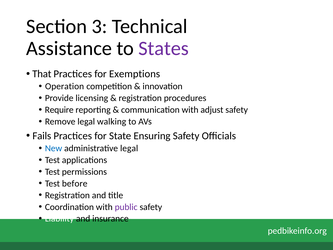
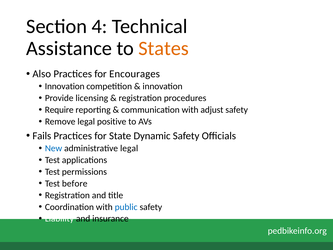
3: 3 -> 4 (99, 26)
States colour: purple -> orange (164, 48)
That: That -> Also (42, 74)
Exemptions: Exemptions -> Encourages (135, 74)
Operation: Operation -> Innovation (65, 86)
walking: walking -> positive (112, 121)
Ensuring: Ensuring -> Dynamic (152, 136)
public colour: purple -> blue (126, 207)
